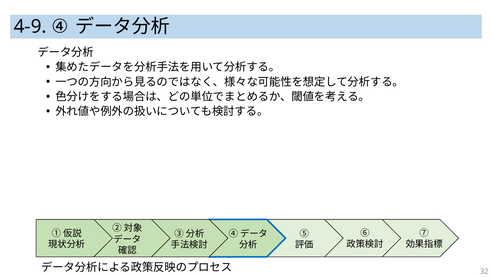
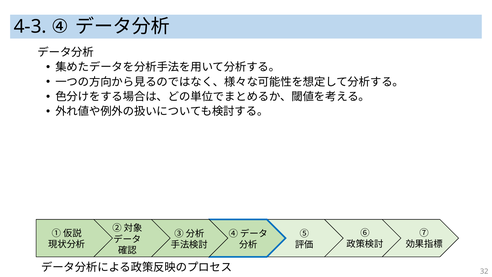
4-9: 4-9 -> 4-3 (30, 27)
